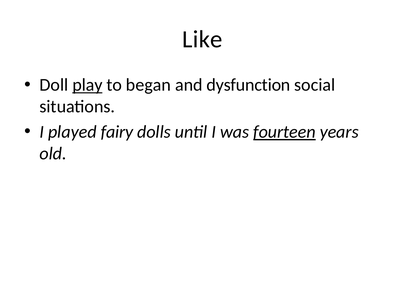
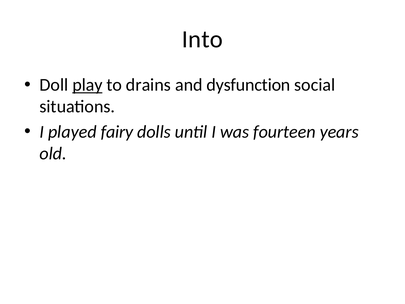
Like: Like -> Into (202, 39)
began: began -> drains (148, 85)
fourteen underline: present -> none (284, 132)
